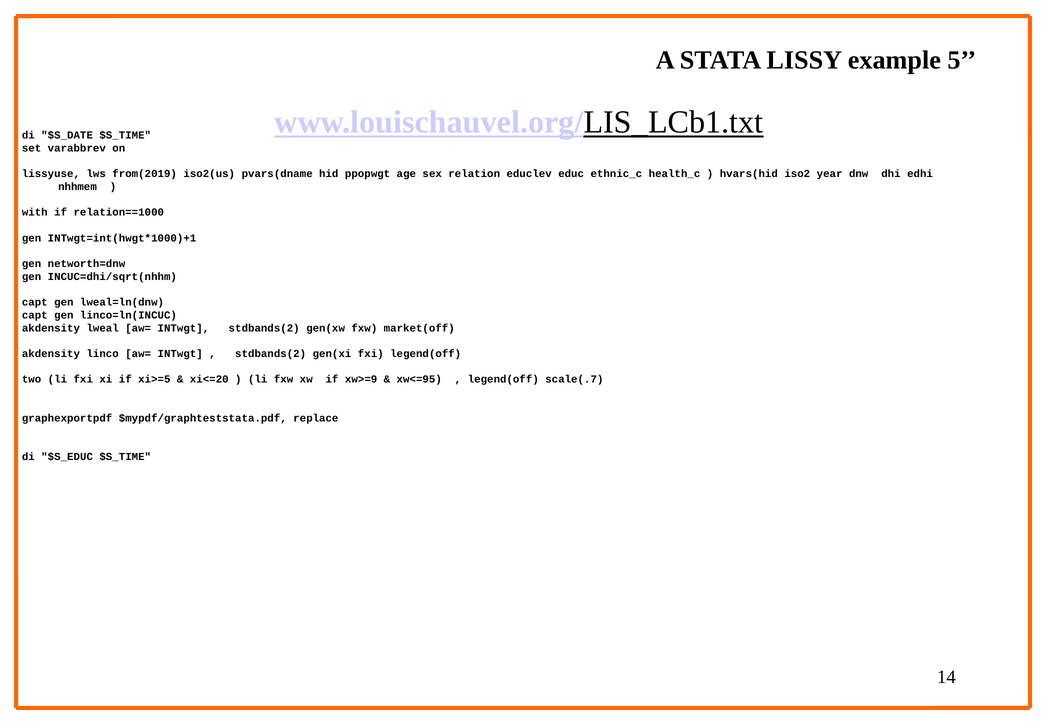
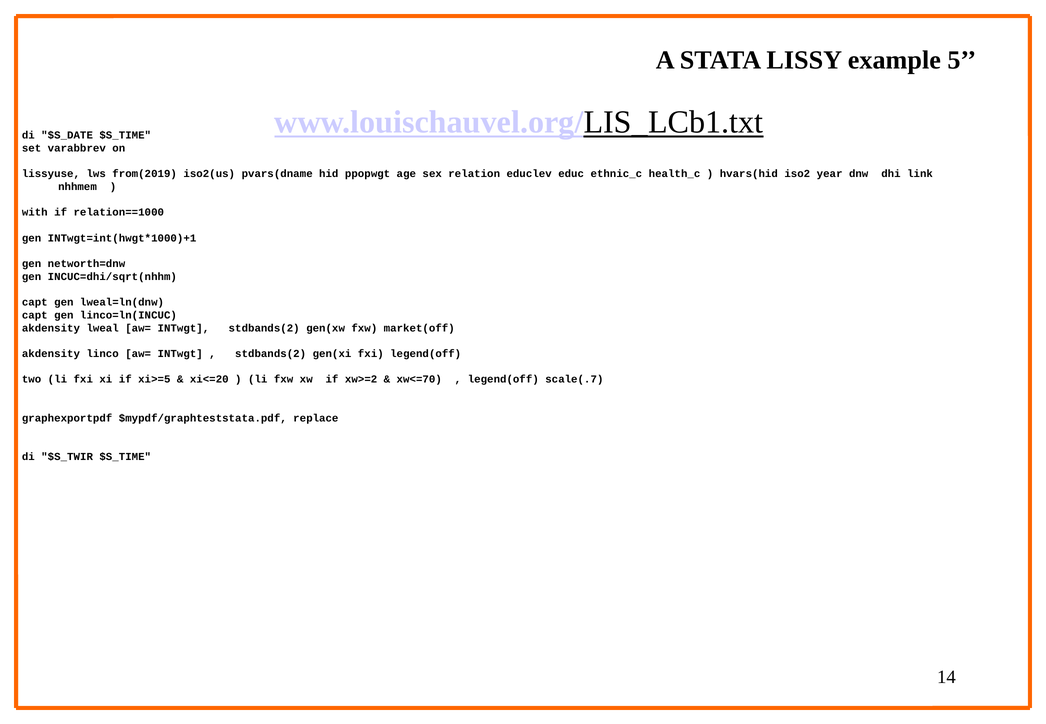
edhi: edhi -> link (920, 174)
xw>=9: xw>=9 -> xw>=2 (361, 380)
xw<=95: xw<=95 -> xw<=70 (419, 380)
$S_EDUC: $S_EDUC -> $S_TWIR (67, 457)
